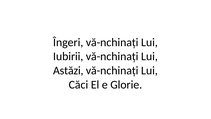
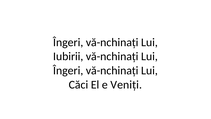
Astăzi: Astăzi -> Îngeri (68, 70)
Glorie: Glorie -> Veniți (126, 84)
